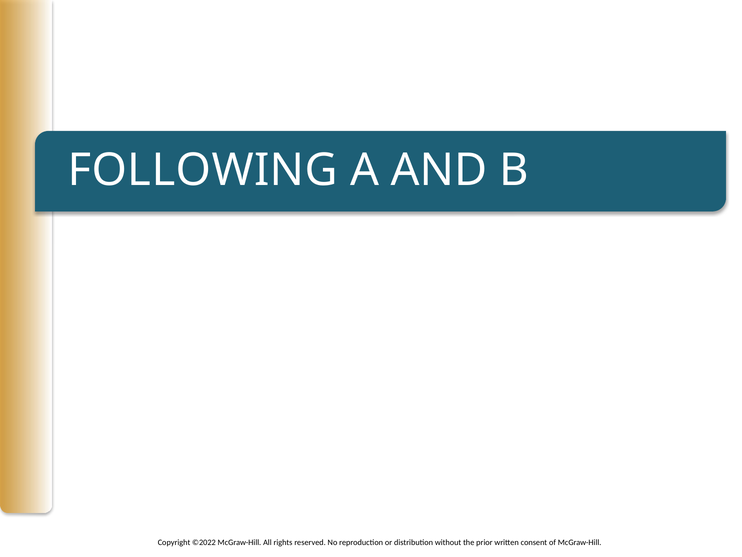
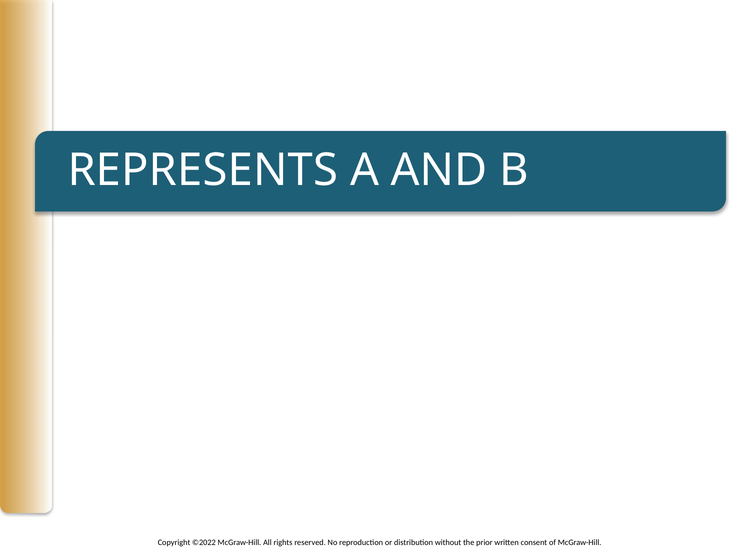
FOLLOWING: FOLLOWING -> REPRESENTS (203, 170)
